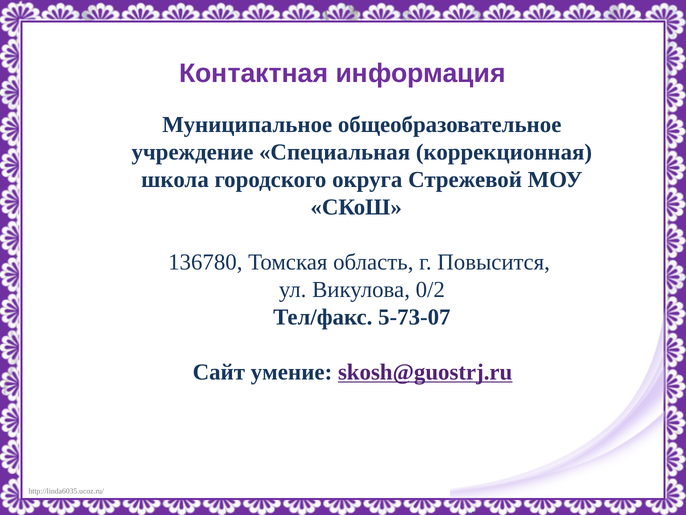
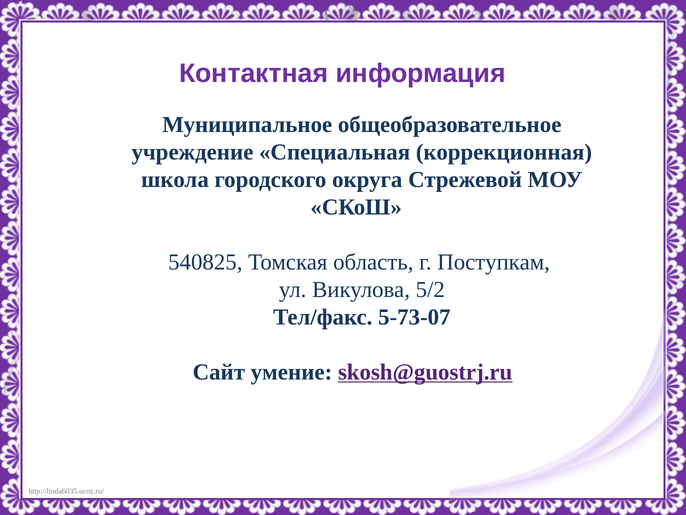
136780: 136780 -> 540825 (205, 262)
Повысится: Повысится -> Поступкам (494, 262)
0/2: 0/2 -> 5/2 (430, 289)
